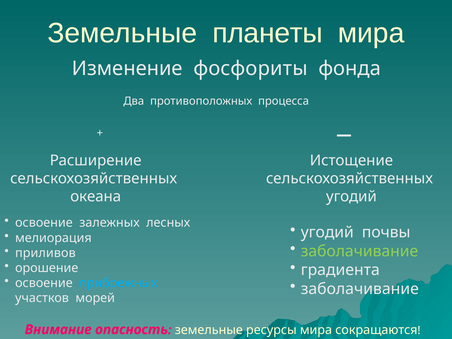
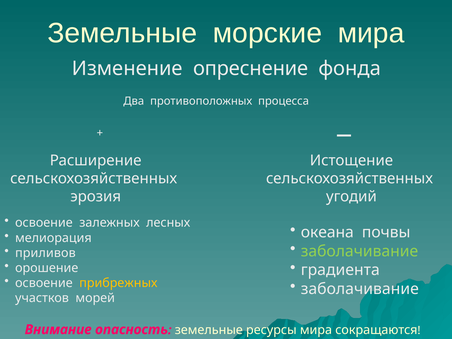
планеты: планеты -> морские (267, 33)
фосфориты: фосфориты -> опреснение (251, 69)
океана: океана -> эрозия (96, 197)
угодий: угодий -> океана (327, 232)
прибрежных colour: light blue -> yellow (118, 283)
